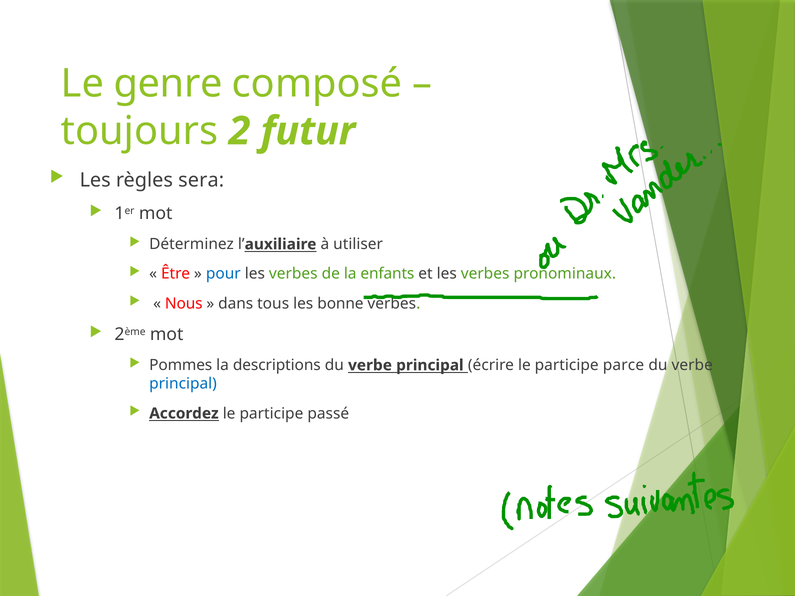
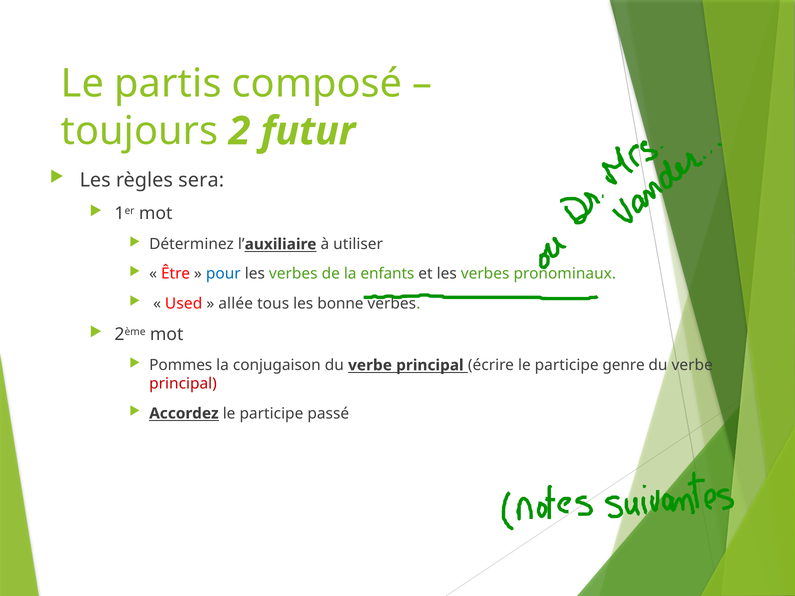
genre: genre -> partis (168, 84)
Nous: Nous -> Used (184, 304)
dans: dans -> allée (236, 304)
descriptions: descriptions -> conjugaison (277, 365)
parce: parce -> genre (624, 365)
principal colour: blue -> red (183, 384)
